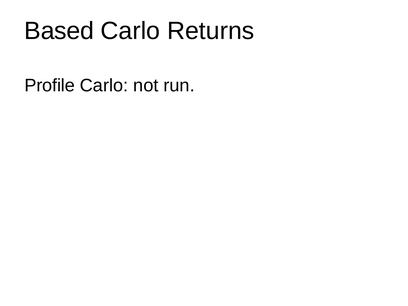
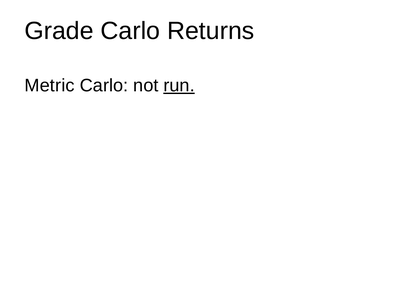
Based: Based -> Grade (59, 31)
Profile: Profile -> Metric (50, 86)
run underline: none -> present (179, 86)
